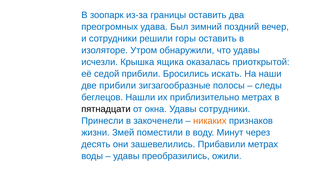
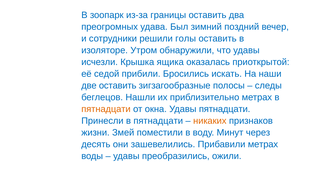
горы: горы -> голы (186, 39)
две прибили: прибили -> оставить (118, 85)
пятнадцати colour: black -> orange (106, 109)
Удавы сотрудники: сотрудники -> пятнадцати (225, 109)
Принесли в закоченели: закоченели -> пятнадцати (158, 121)
